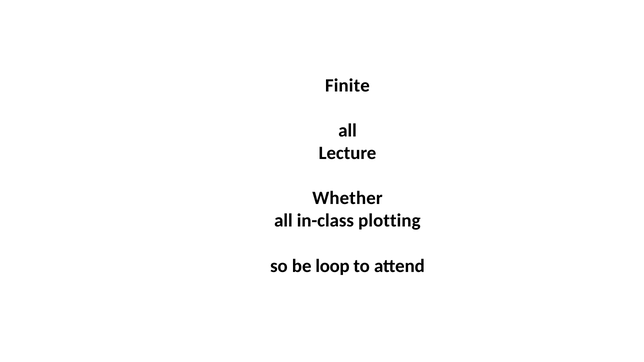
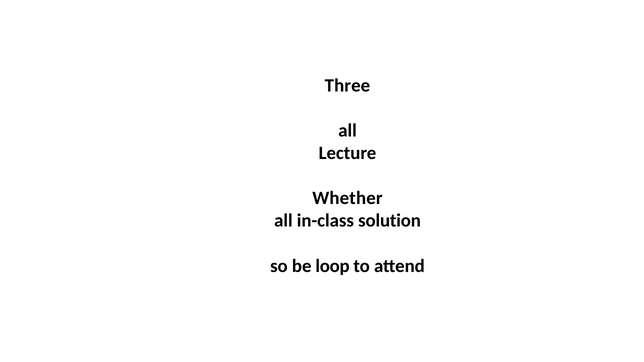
Finite: Finite -> Three (347, 86)
plotting: plotting -> solution (390, 221)
